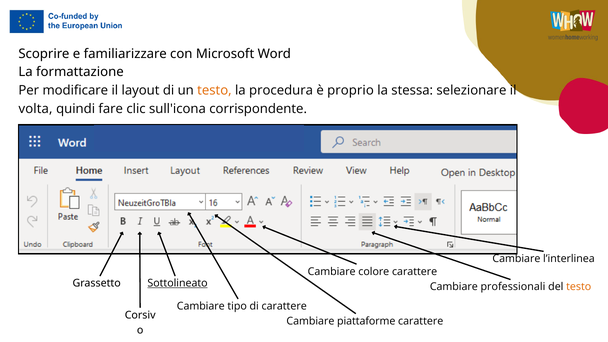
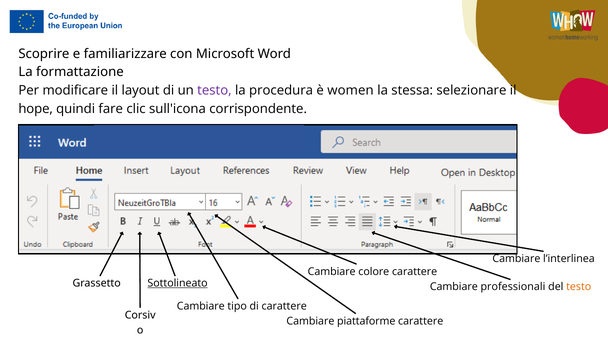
testo colour: orange -> purple (214, 91)
proprio: proprio -> women (350, 91)
volta: volta -> hope (36, 109)
